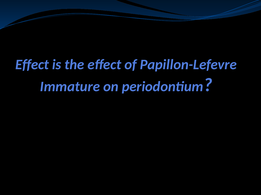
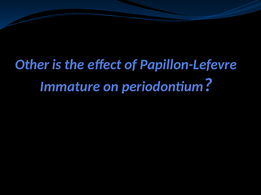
Effect: Effect -> Other (32, 65)
